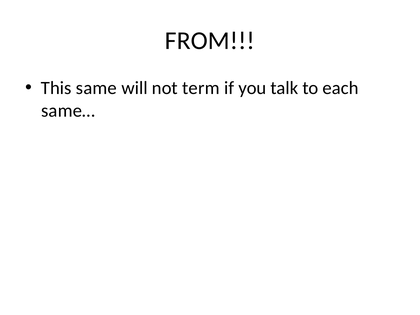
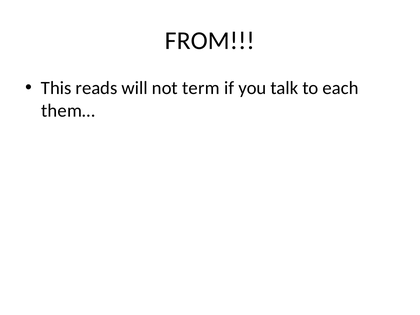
same: same -> reads (96, 88)
same…: same… -> them… (68, 111)
